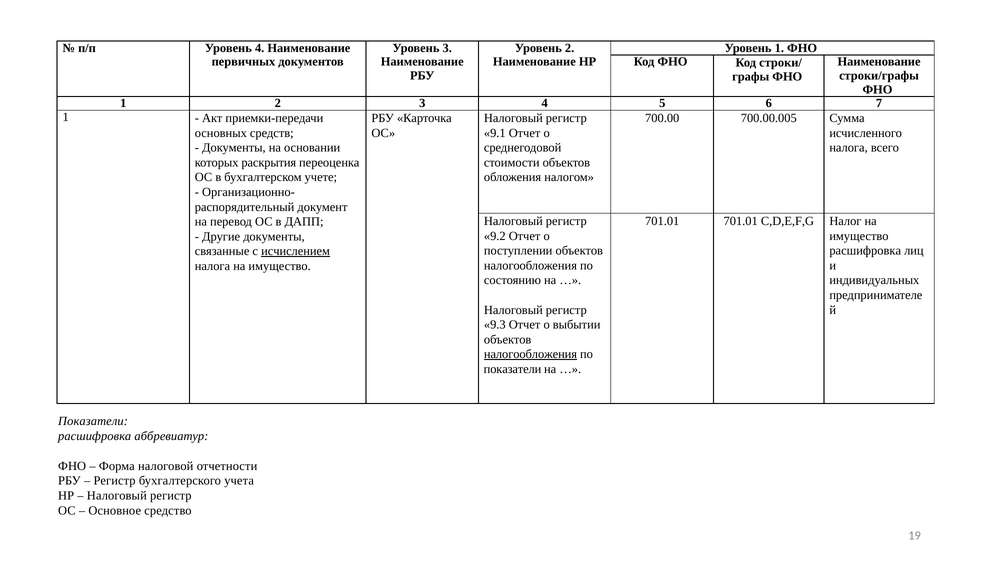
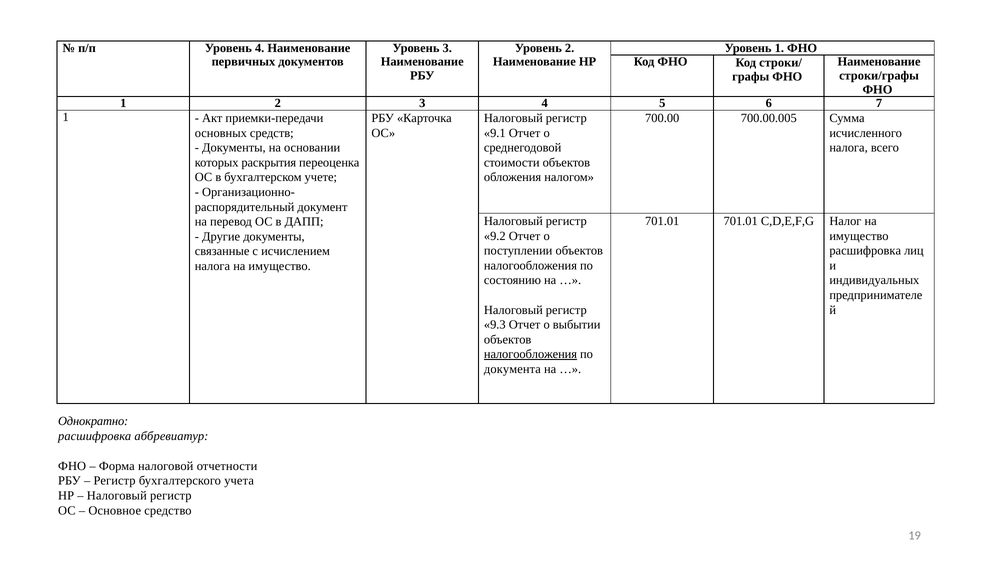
исчислением underline: present -> none (296, 251)
показатели: показатели -> документа (512, 369)
Показатели: Показатели -> Однократно (93, 421)
